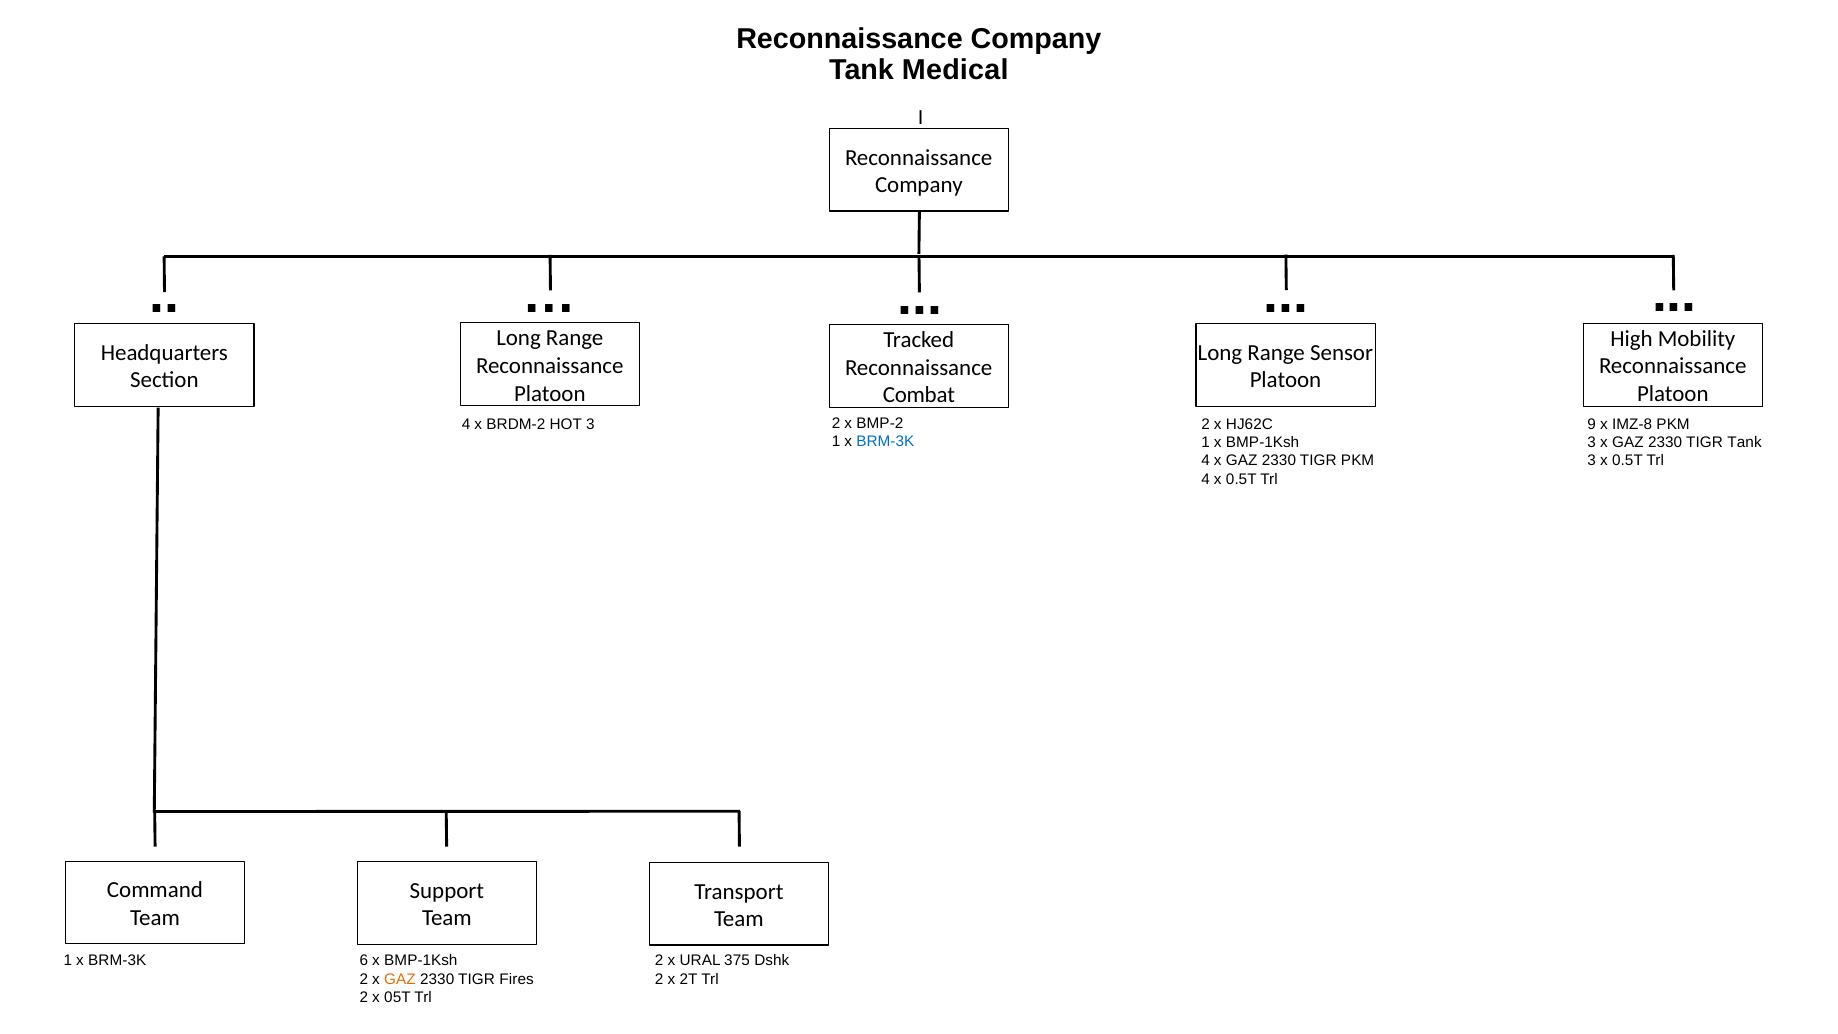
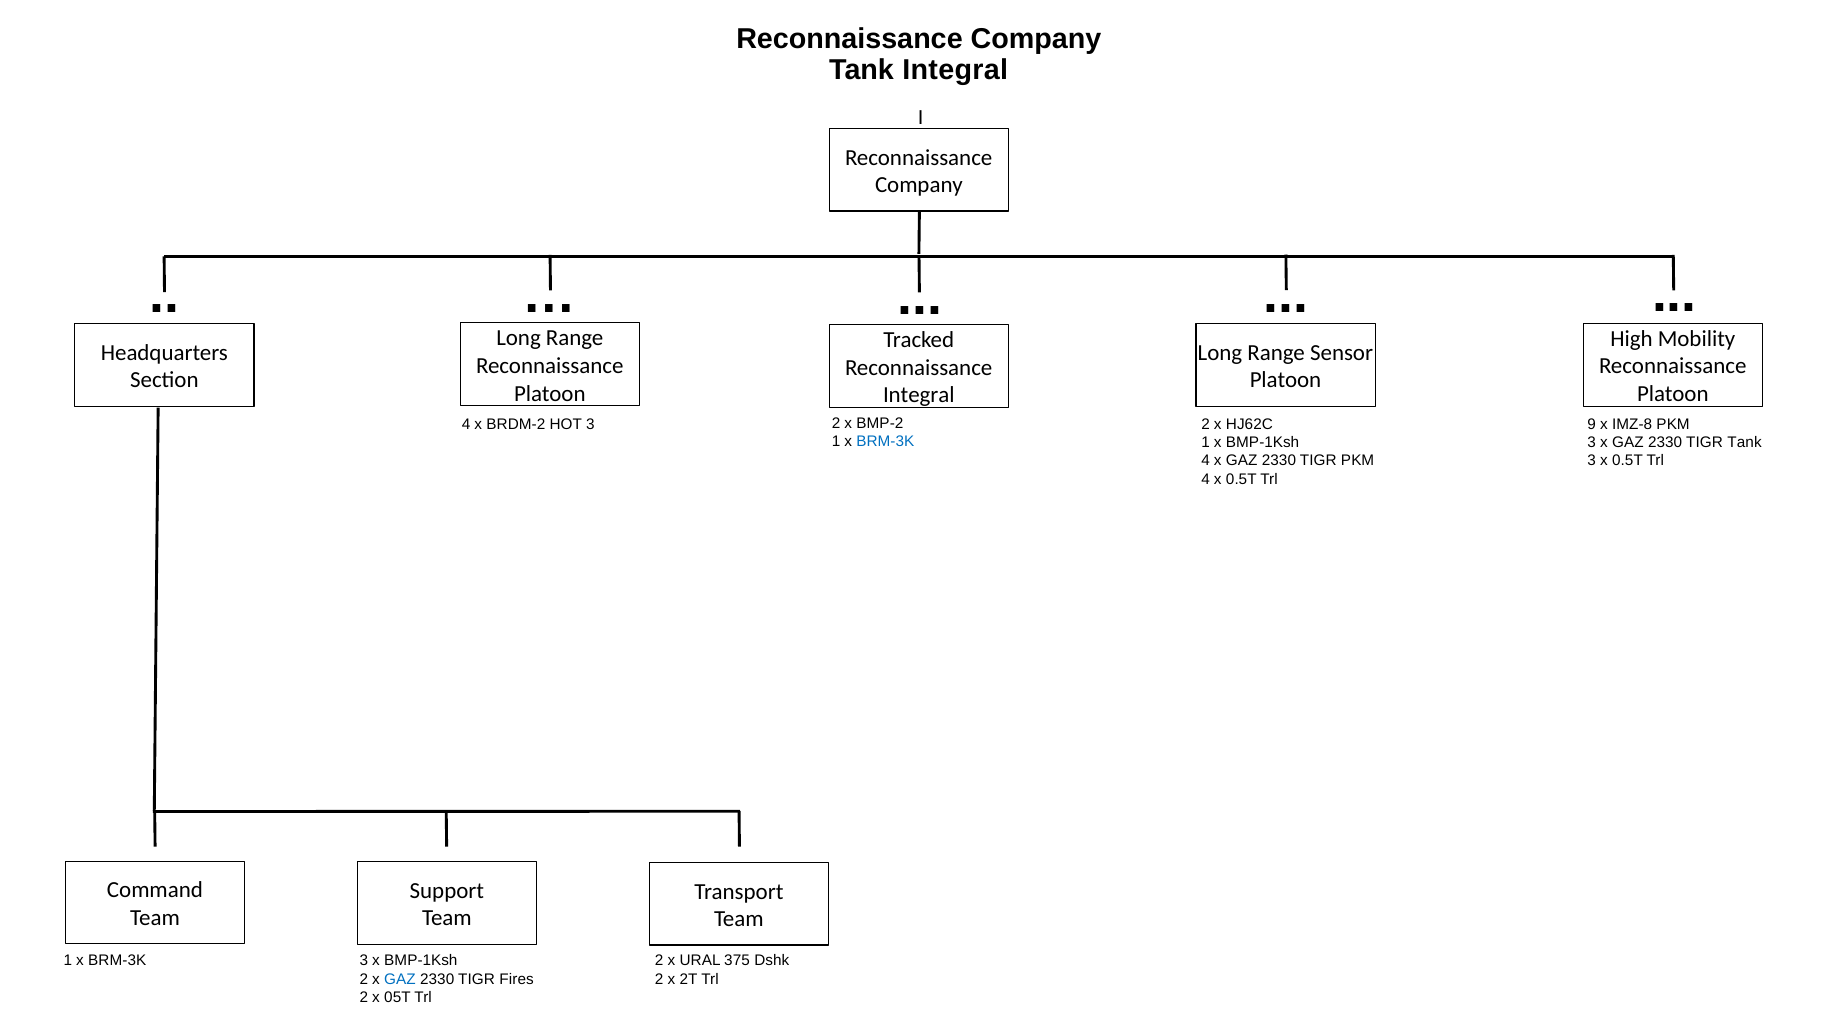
Tank Medical: Medical -> Integral (955, 70)
Combat: Combat -> Integral (919, 395)
BRM-3K 6: 6 -> 3 (364, 961)
GAZ colour: orange -> blue (400, 979)
